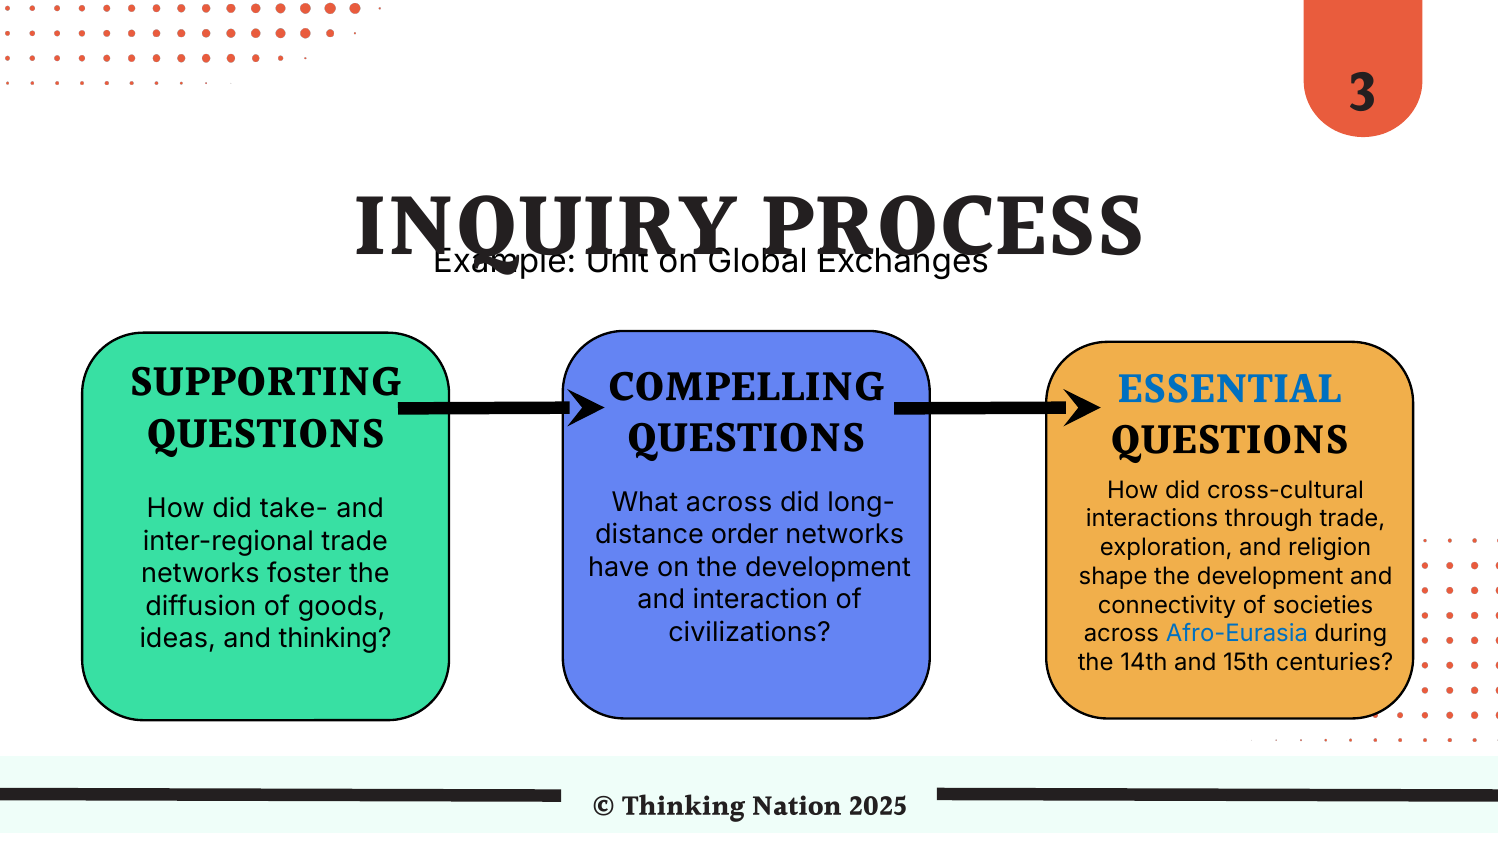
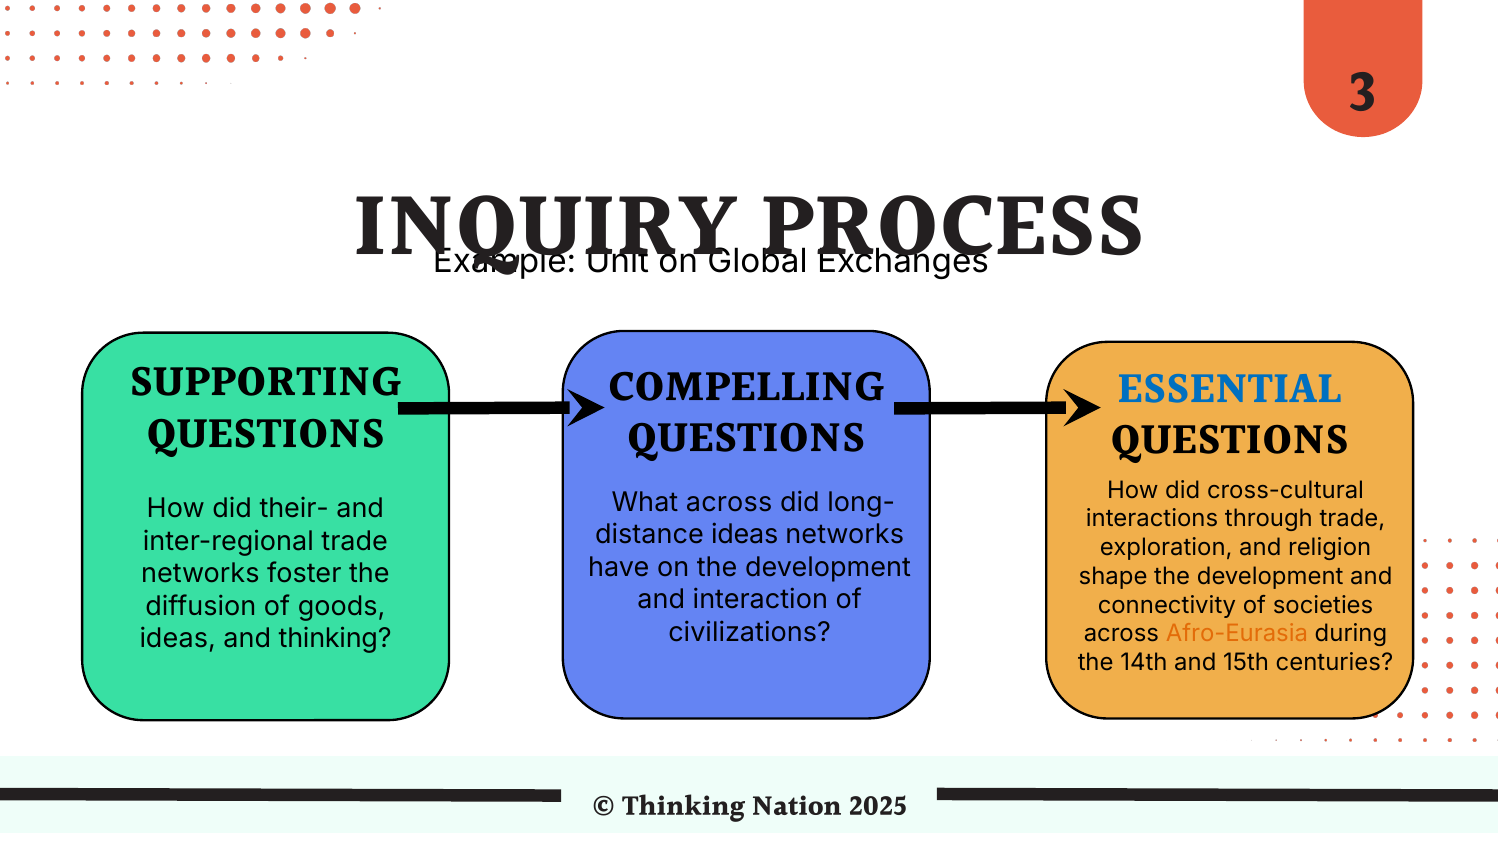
take-: take- -> their- (294, 509)
order: order -> ideas (745, 535)
Afro-Eurasia colour: blue -> orange (1237, 634)
